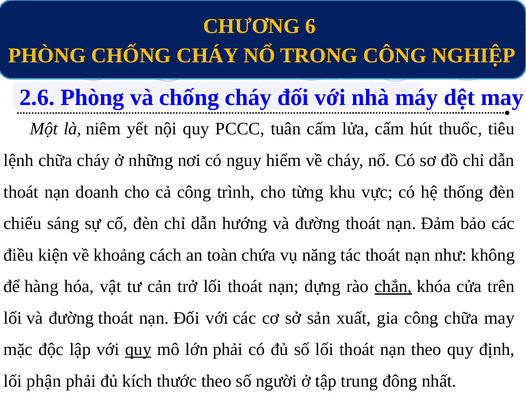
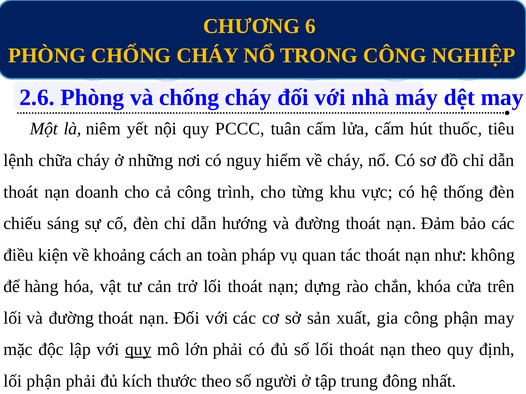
chứa: chứa -> pháp (259, 255)
năng: năng -> quan (319, 255)
chắn underline: present -> none (393, 287)
công chữa: chữa -> phận (461, 318)
